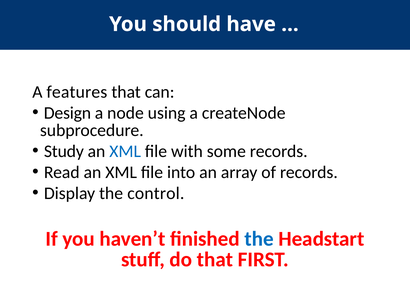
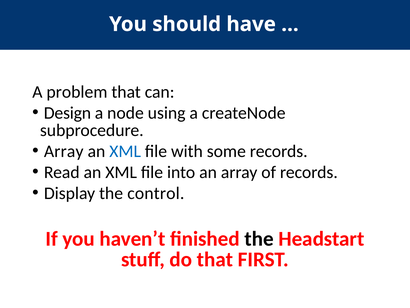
features: features -> problem (77, 92)
Study: Study -> Array (64, 151)
the colour: blue -> black (259, 238)
